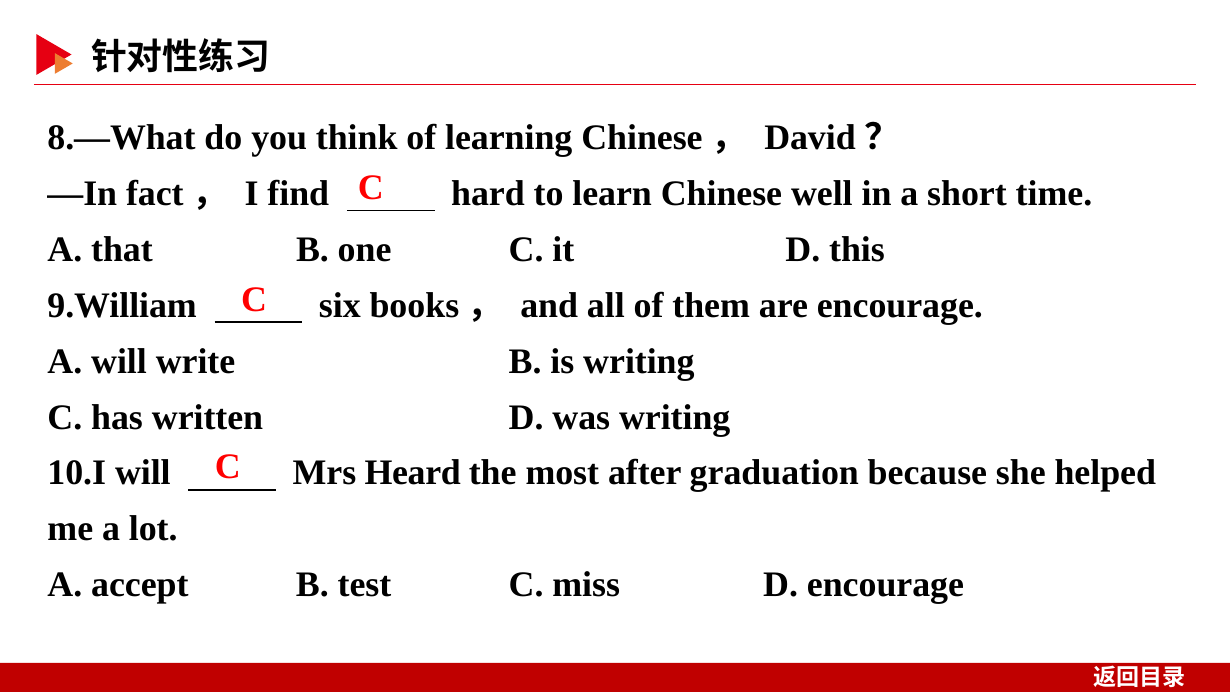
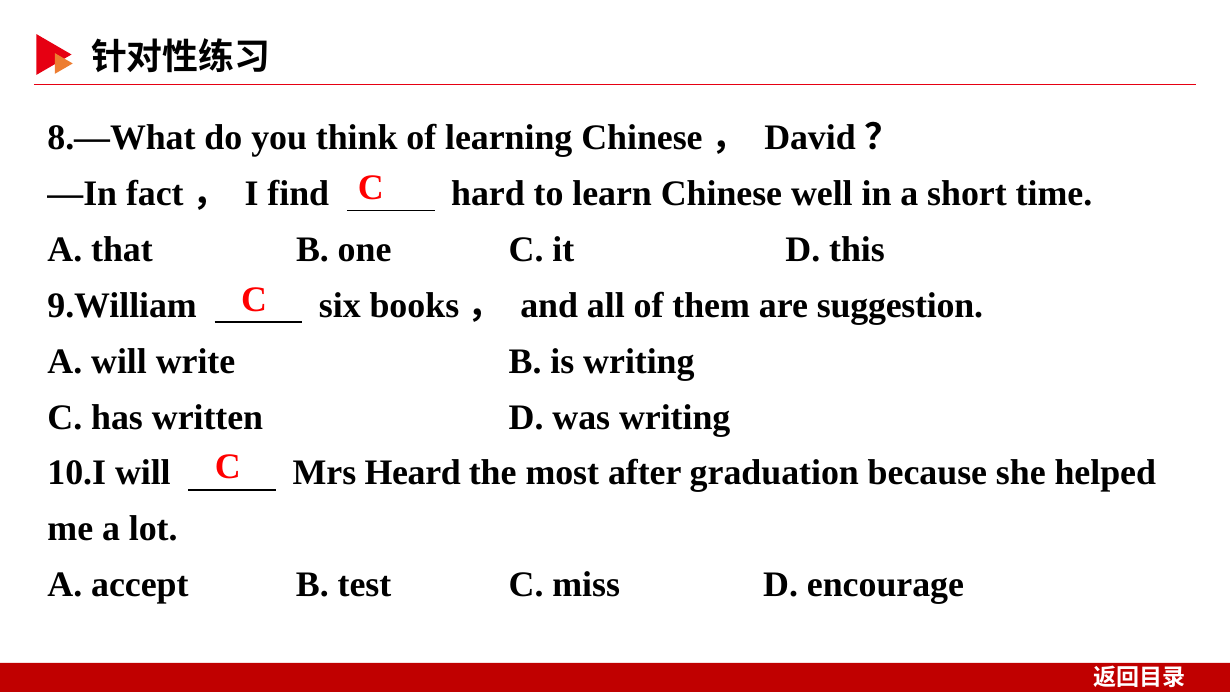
are encourage: encourage -> suggestion (900, 305)
